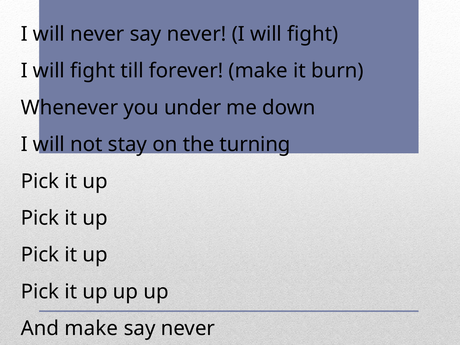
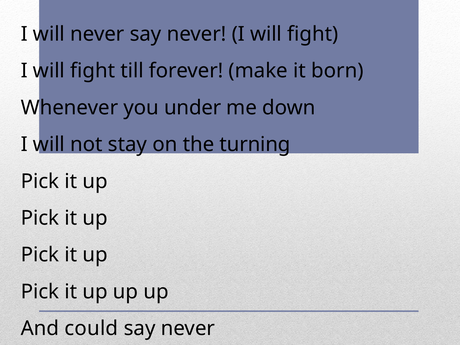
burn: burn -> born (337, 71)
And make: make -> could (91, 328)
